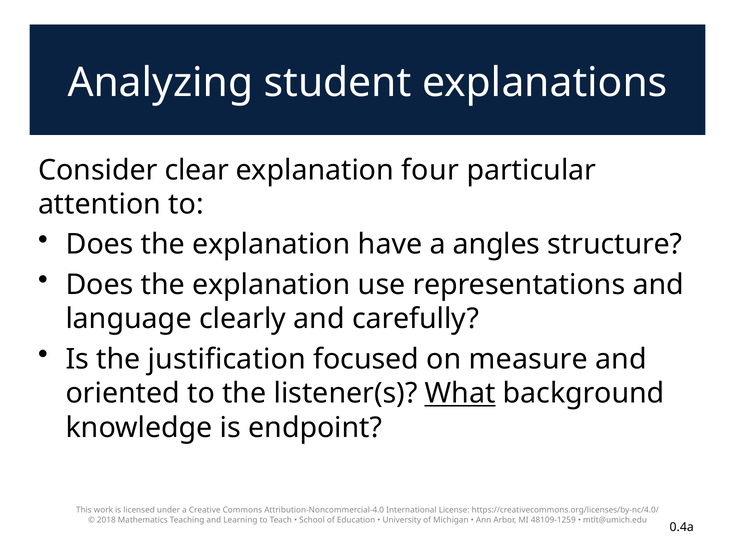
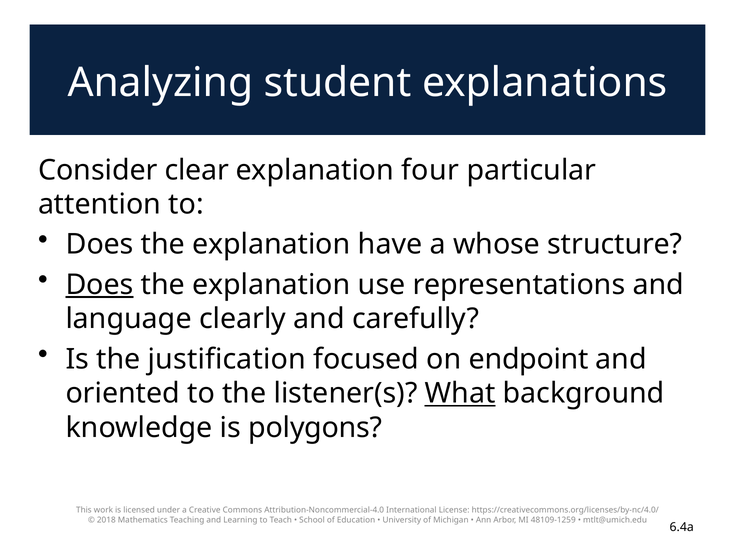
angles: angles -> whose (496, 245)
Does underline: none -> present (100, 285)
measure: measure -> endpoint (529, 359)
endpoint: endpoint -> polygons (315, 428)
0.4a: 0.4a -> 6.4a (682, 527)
